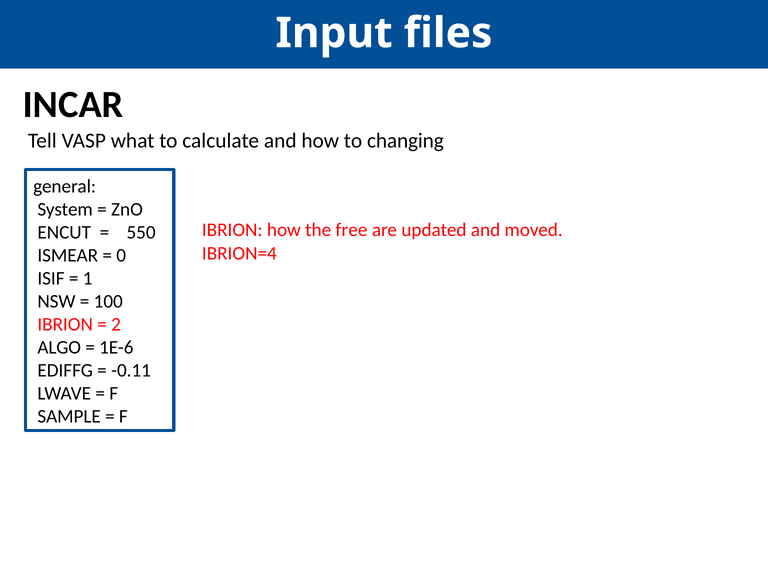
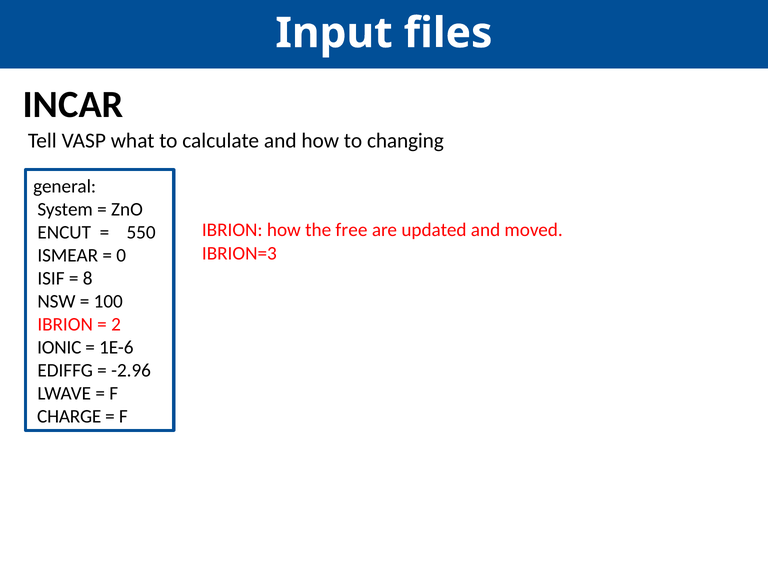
IBRION=4: IBRION=4 -> IBRION=3 (239, 253)
1: 1 -> 8 (88, 278)
ALGO: ALGO -> IONIC (59, 347)
-0.11: -0.11 -> -2.96 (131, 370)
SAMPLE: SAMPLE -> CHARGE (69, 417)
